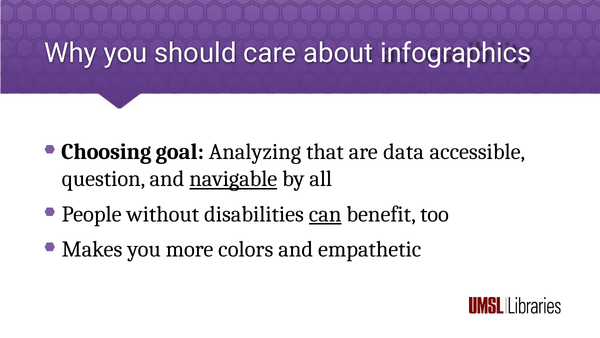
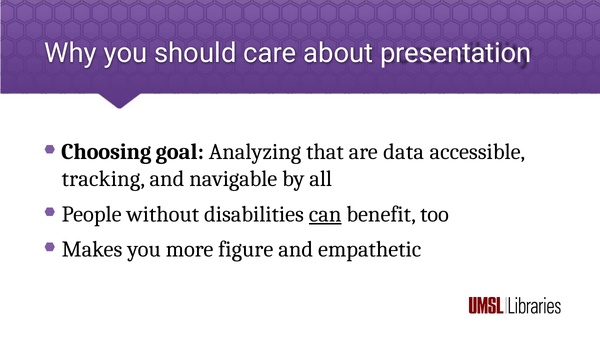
infographics: infographics -> presentation (456, 53)
question: question -> tracking (103, 179)
navigable underline: present -> none (233, 179)
colors: colors -> figure (246, 249)
